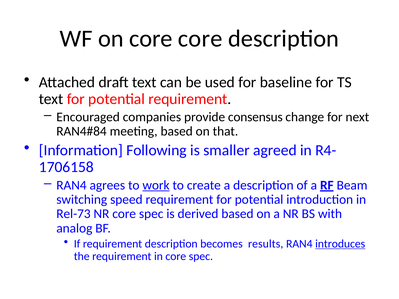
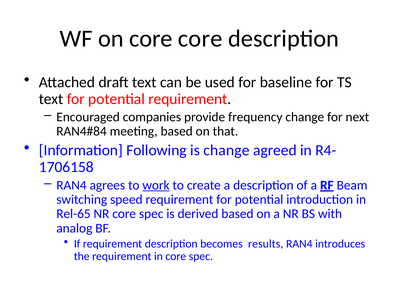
consensus: consensus -> frequency (255, 117)
is smaller: smaller -> change (226, 150)
Rel-73: Rel-73 -> Rel-65 (73, 214)
introduces underline: present -> none (340, 244)
